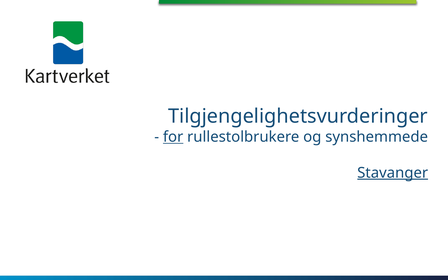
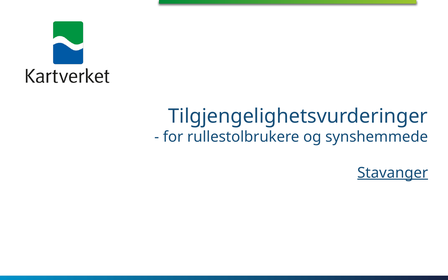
for underline: present -> none (173, 137)
